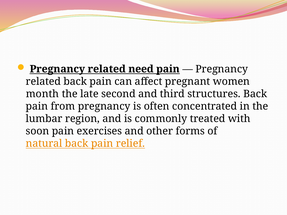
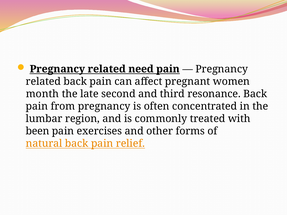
structures: structures -> resonance (214, 94)
soon: soon -> been (38, 131)
